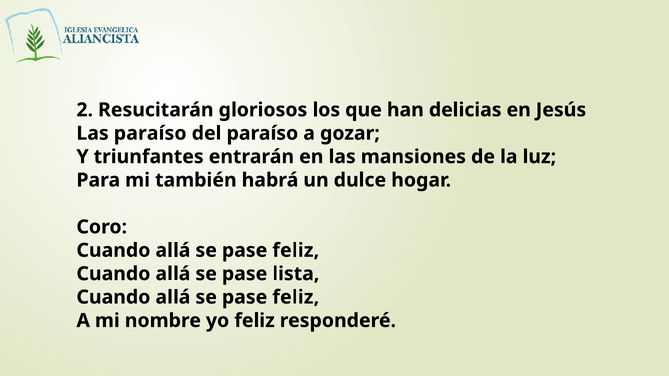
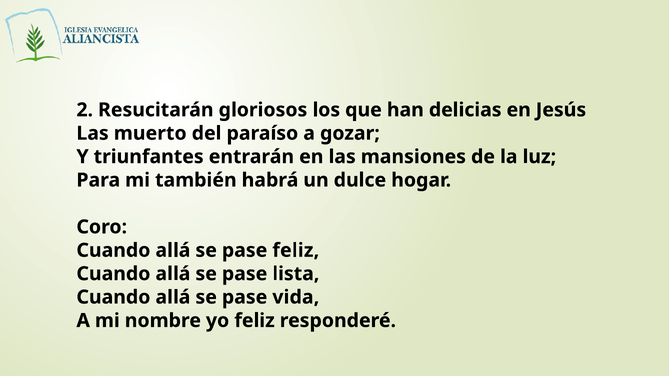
Las paraíso: paraíso -> muerto (150, 133)
feliz: feliz -> vida (296, 297)
